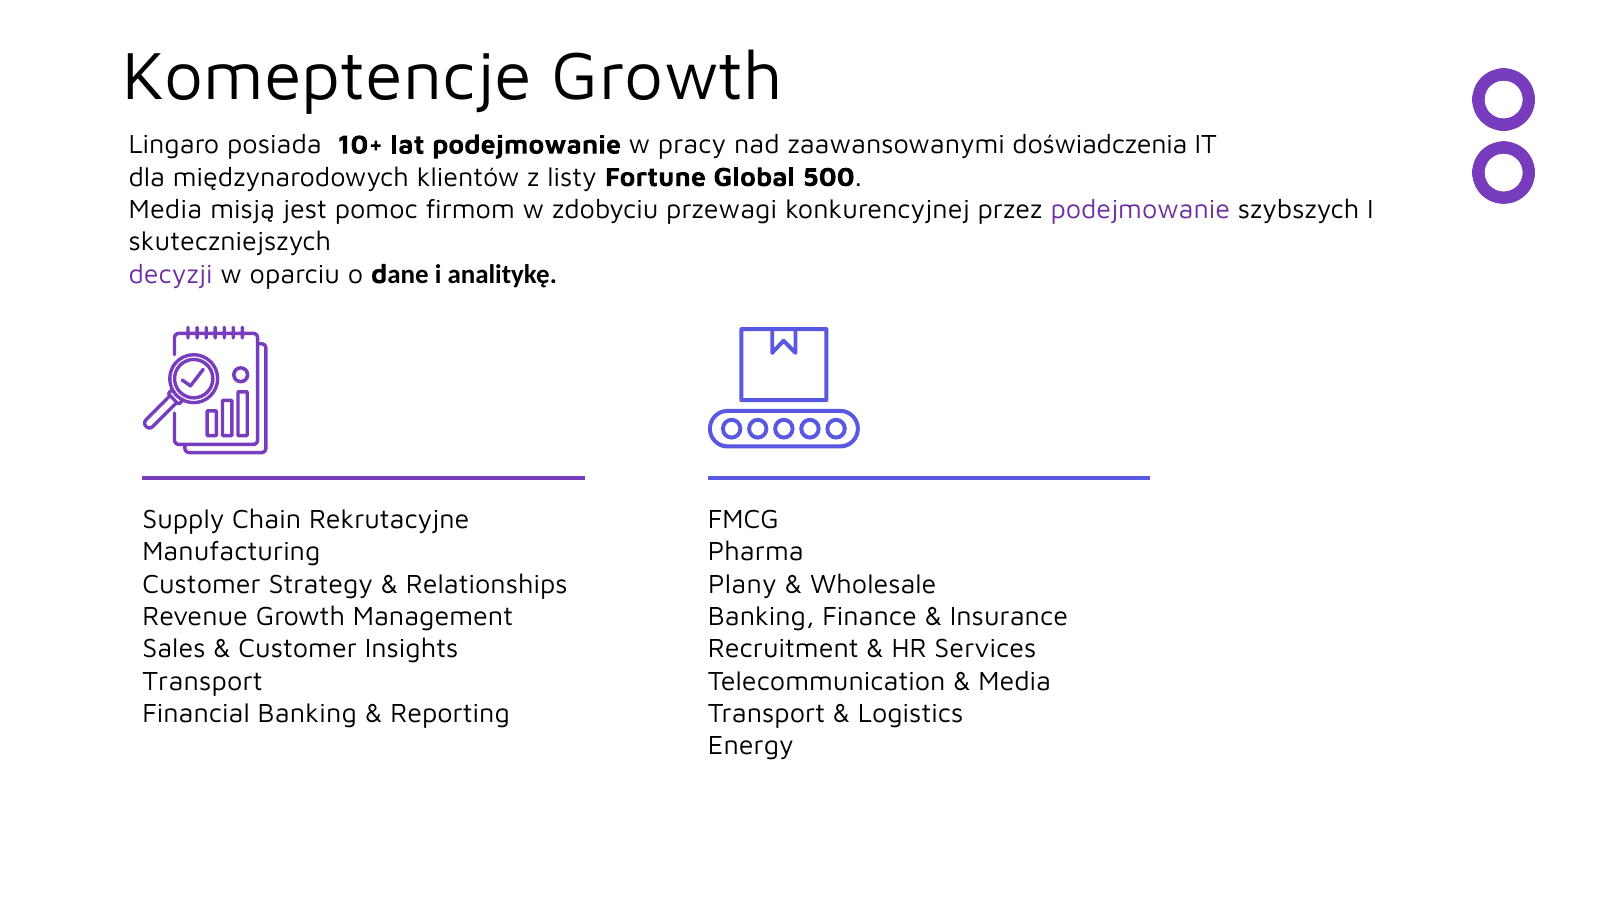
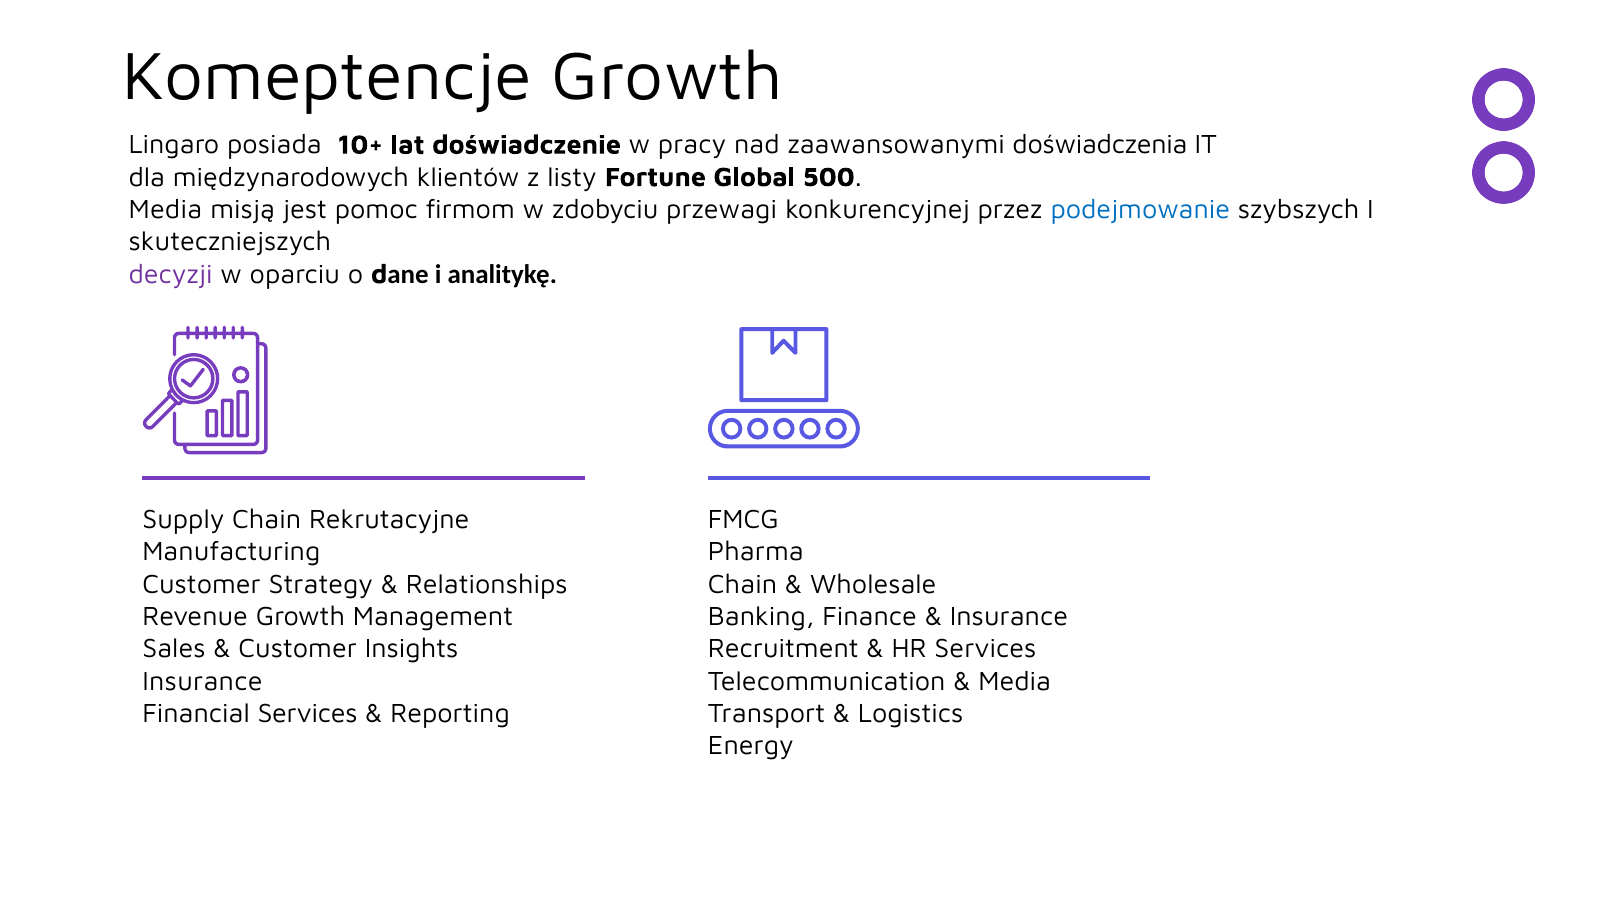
lat podejmowanie: podejmowanie -> doświadczenie (527, 145)
podejmowanie colour: purple -> blue (1140, 210)
Plany: Plany -> Chain (743, 584)
Transport: Transport -> Insurance (202, 681)
Financial Banking: Banking -> Services (308, 714)
